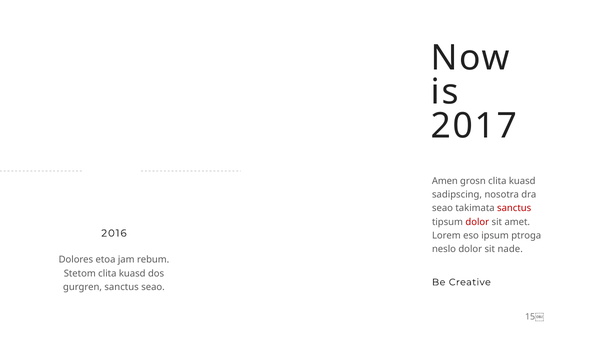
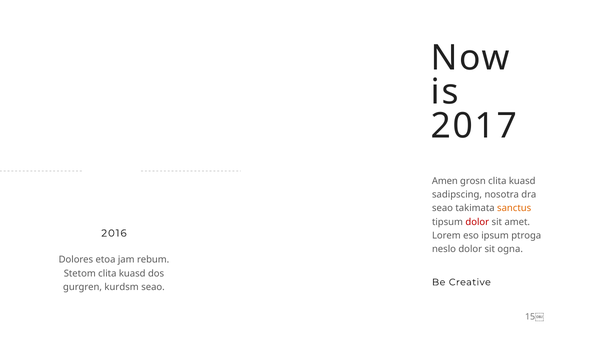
sanctus colour: red -> orange (514, 208)
nade: nade -> ogna (510, 249)
gurgren sanctus: sanctus -> kurdsm (122, 287)
